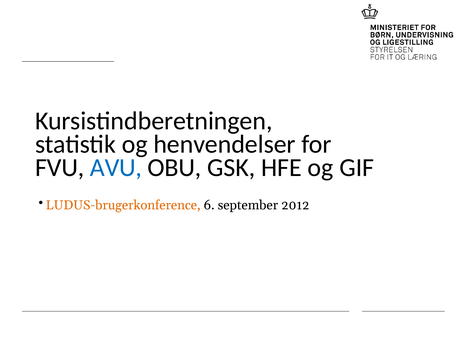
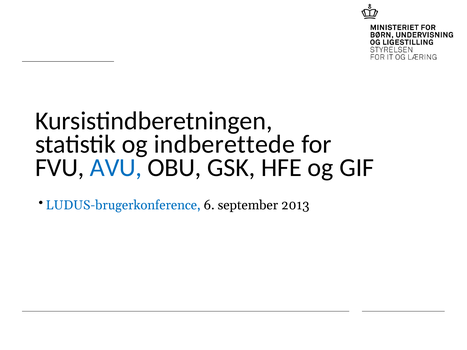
henvendelser: henvendelser -> indberettede (224, 144)
LUDUS-brugerkonference colour: orange -> blue (123, 205)
2012: 2012 -> 2013 (295, 205)
